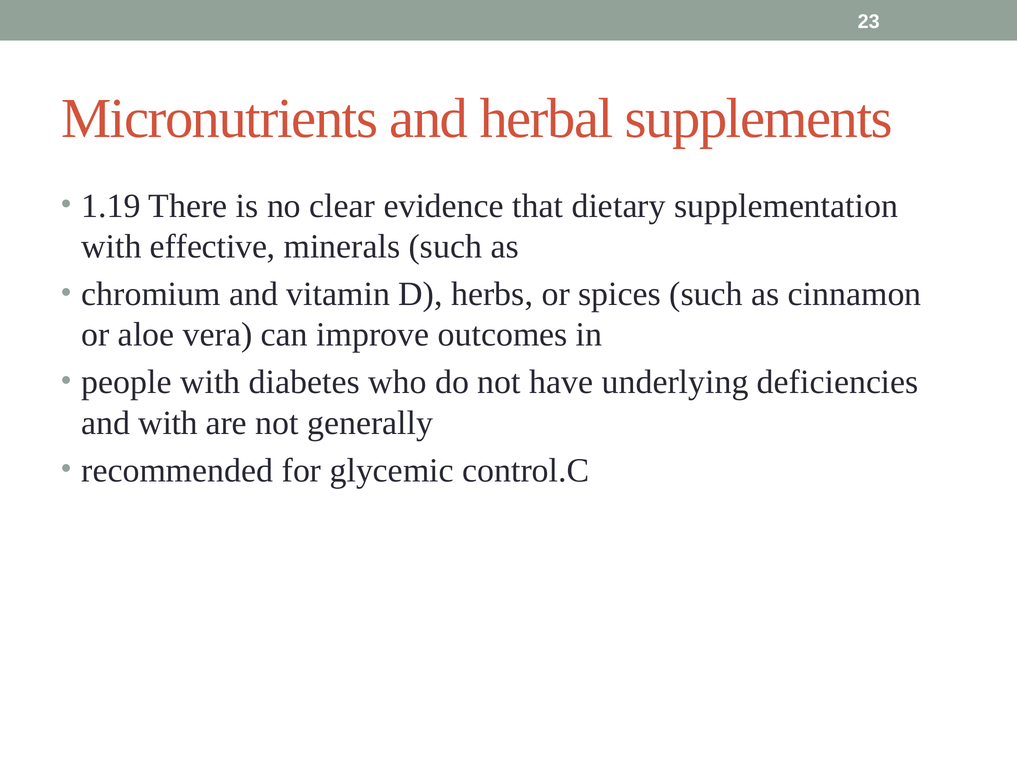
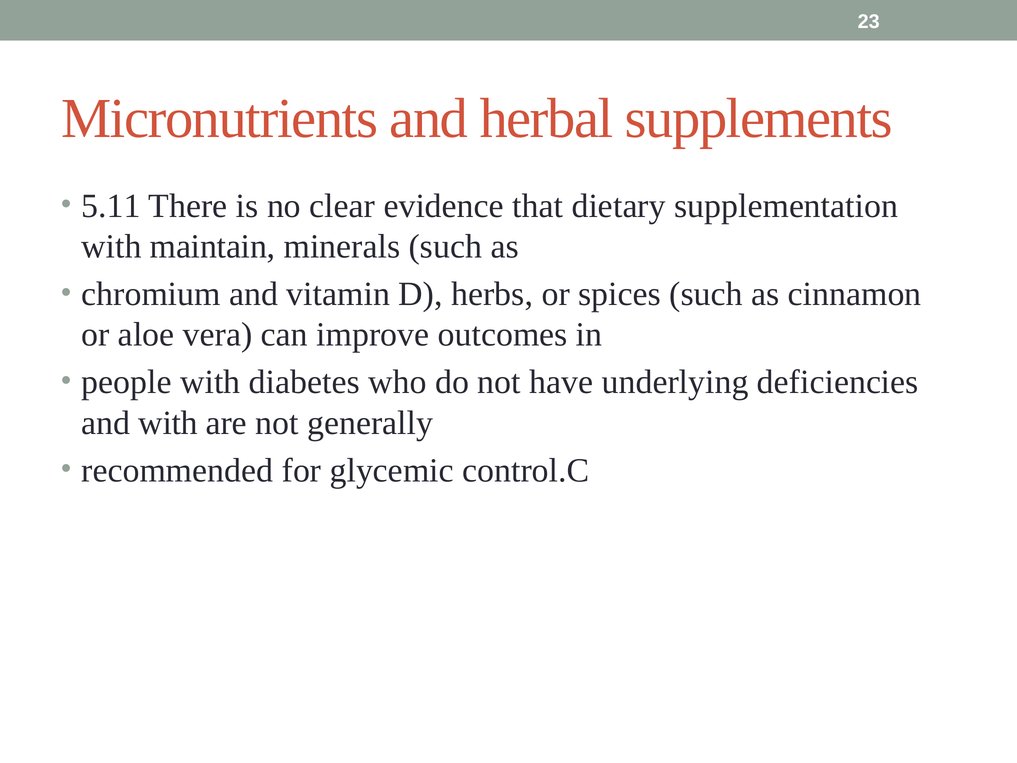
1.19: 1.19 -> 5.11 (111, 206)
effective: effective -> maintain (213, 246)
